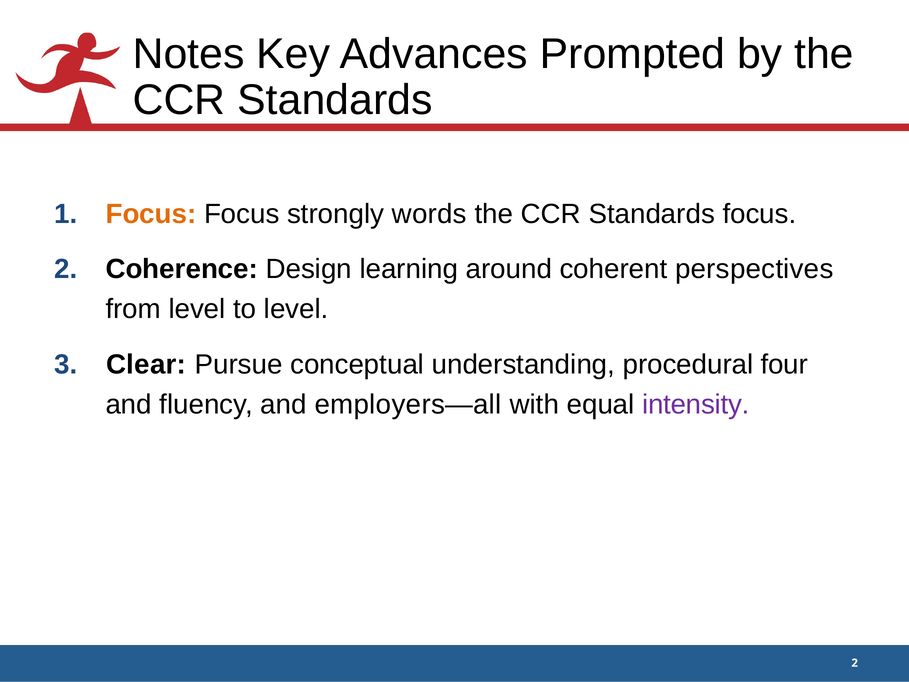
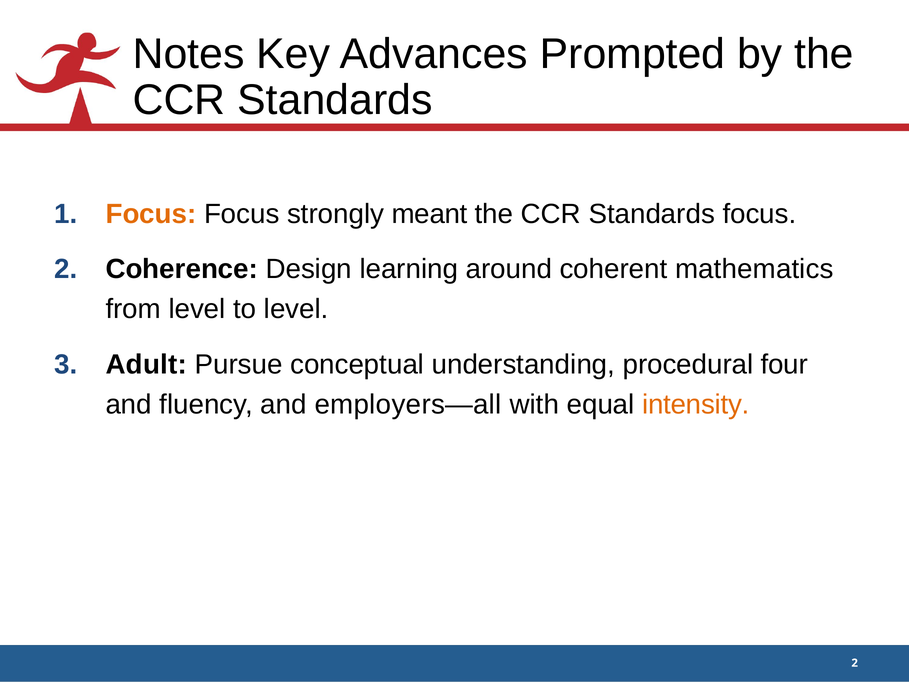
words: words -> meant (430, 214)
perspectives: perspectives -> mathematics (754, 269)
Clear: Clear -> Adult (146, 364)
intensity colour: purple -> orange (696, 404)
